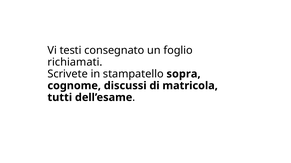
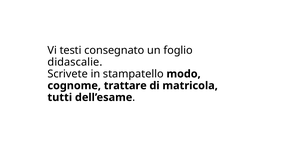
richiamati: richiamati -> didascalie (75, 62)
sopra: sopra -> modo (184, 74)
discussi: discussi -> trattare (125, 86)
